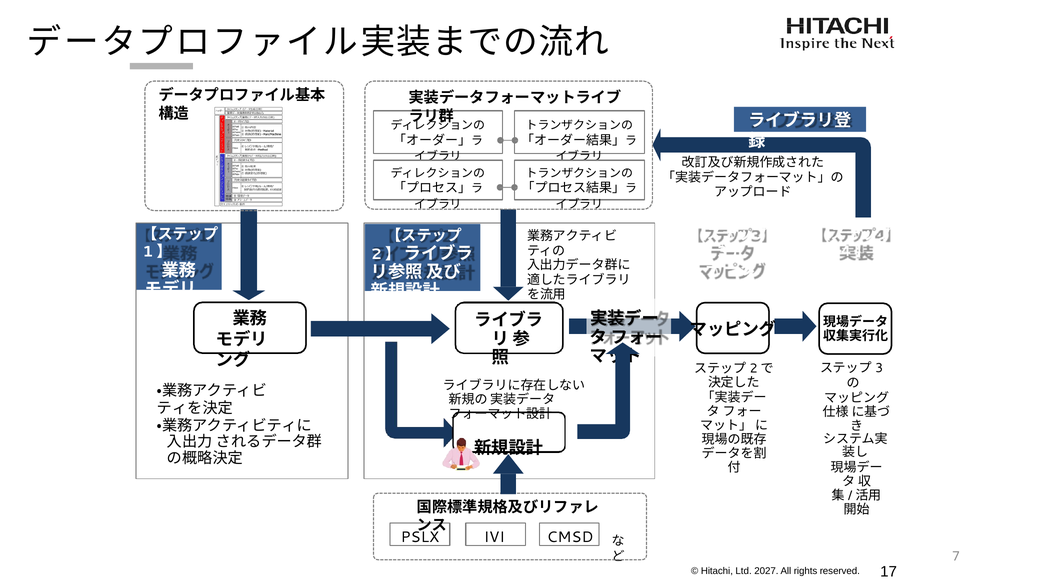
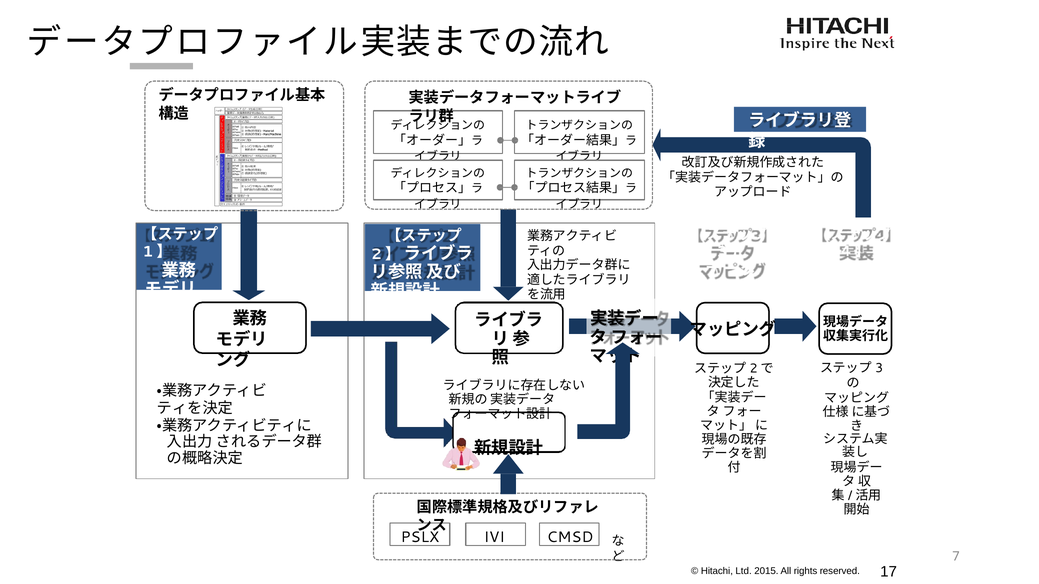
2027: 2027 -> 2015 (766, 571)
